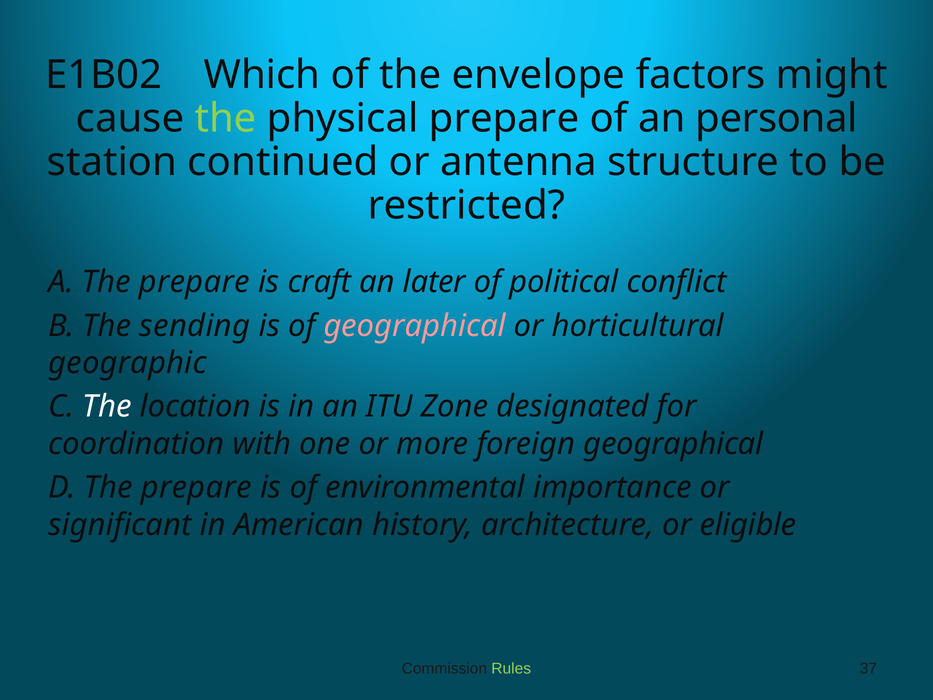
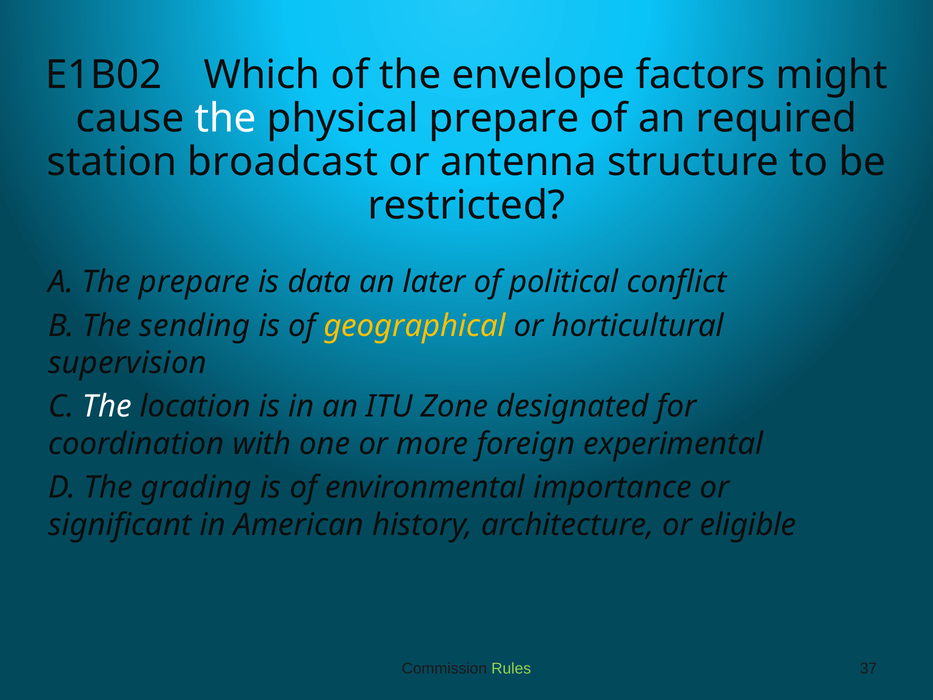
the colour: light green -> white (226, 118)
personal: personal -> required (776, 118)
continued: continued -> broadcast (283, 162)
craft: craft -> data (319, 282)
geographical colour: pink -> yellow (415, 326)
geographic: geographic -> supervision (127, 363)
foreign geographical: geographical -> experimental (673, 444)
D The prepare: prepare -> grading (196, 487)
